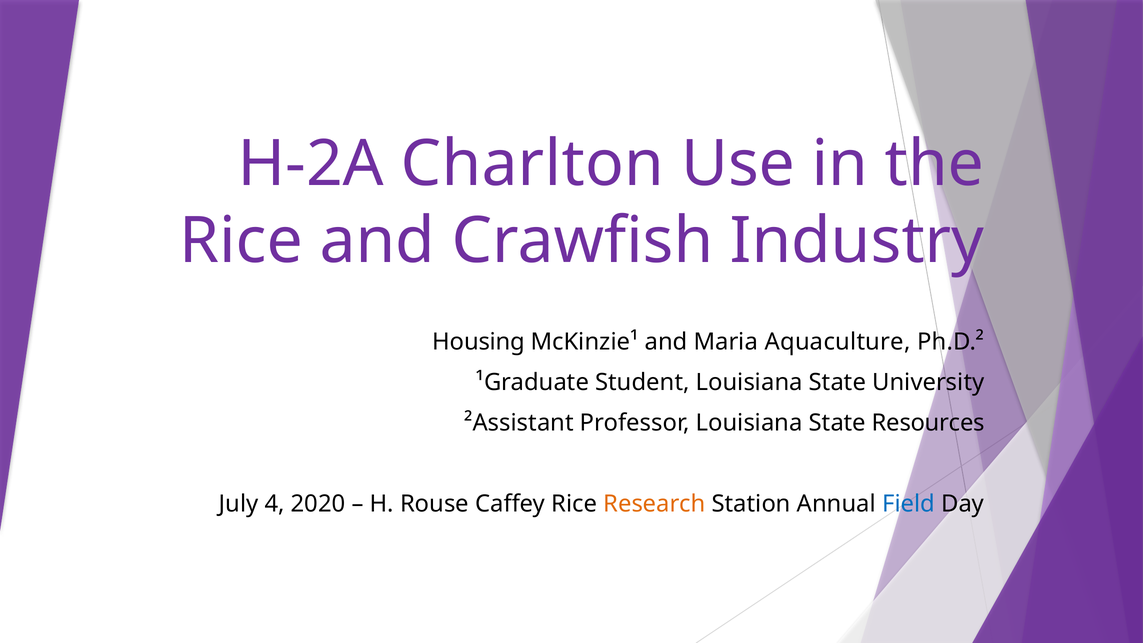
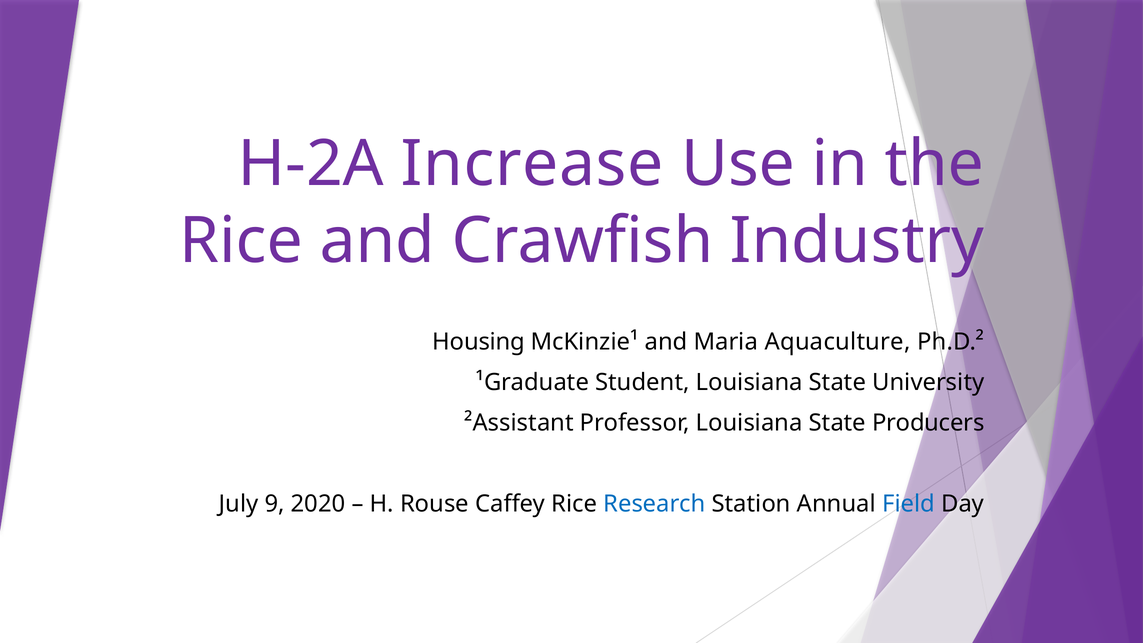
Charlton: Charlton -> Increase (532, 164)
Resources: Resources -> Producers (928, 423)
4: 4 -> 9 (275, 504)
Research colour: orange -> blue (654, 504)
